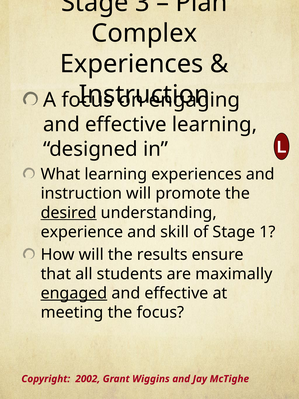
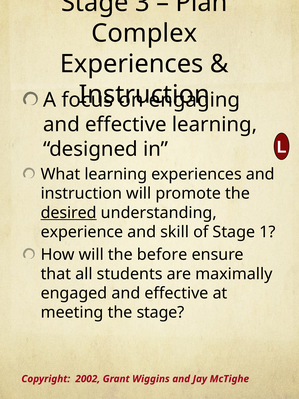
results: results -> before (162, 254)
engaged underline: present -> none (74, 293)
the focus: focus -> stage (160, 312)
